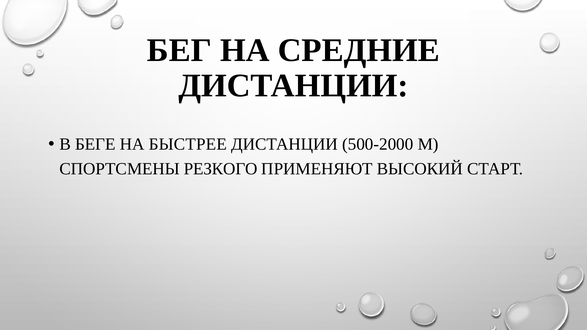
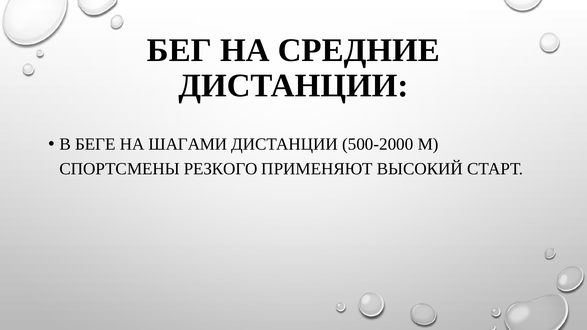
БЫСТРЕЕ: БЫСТРЕЕ -> ШАГАМИ (188, 144)
